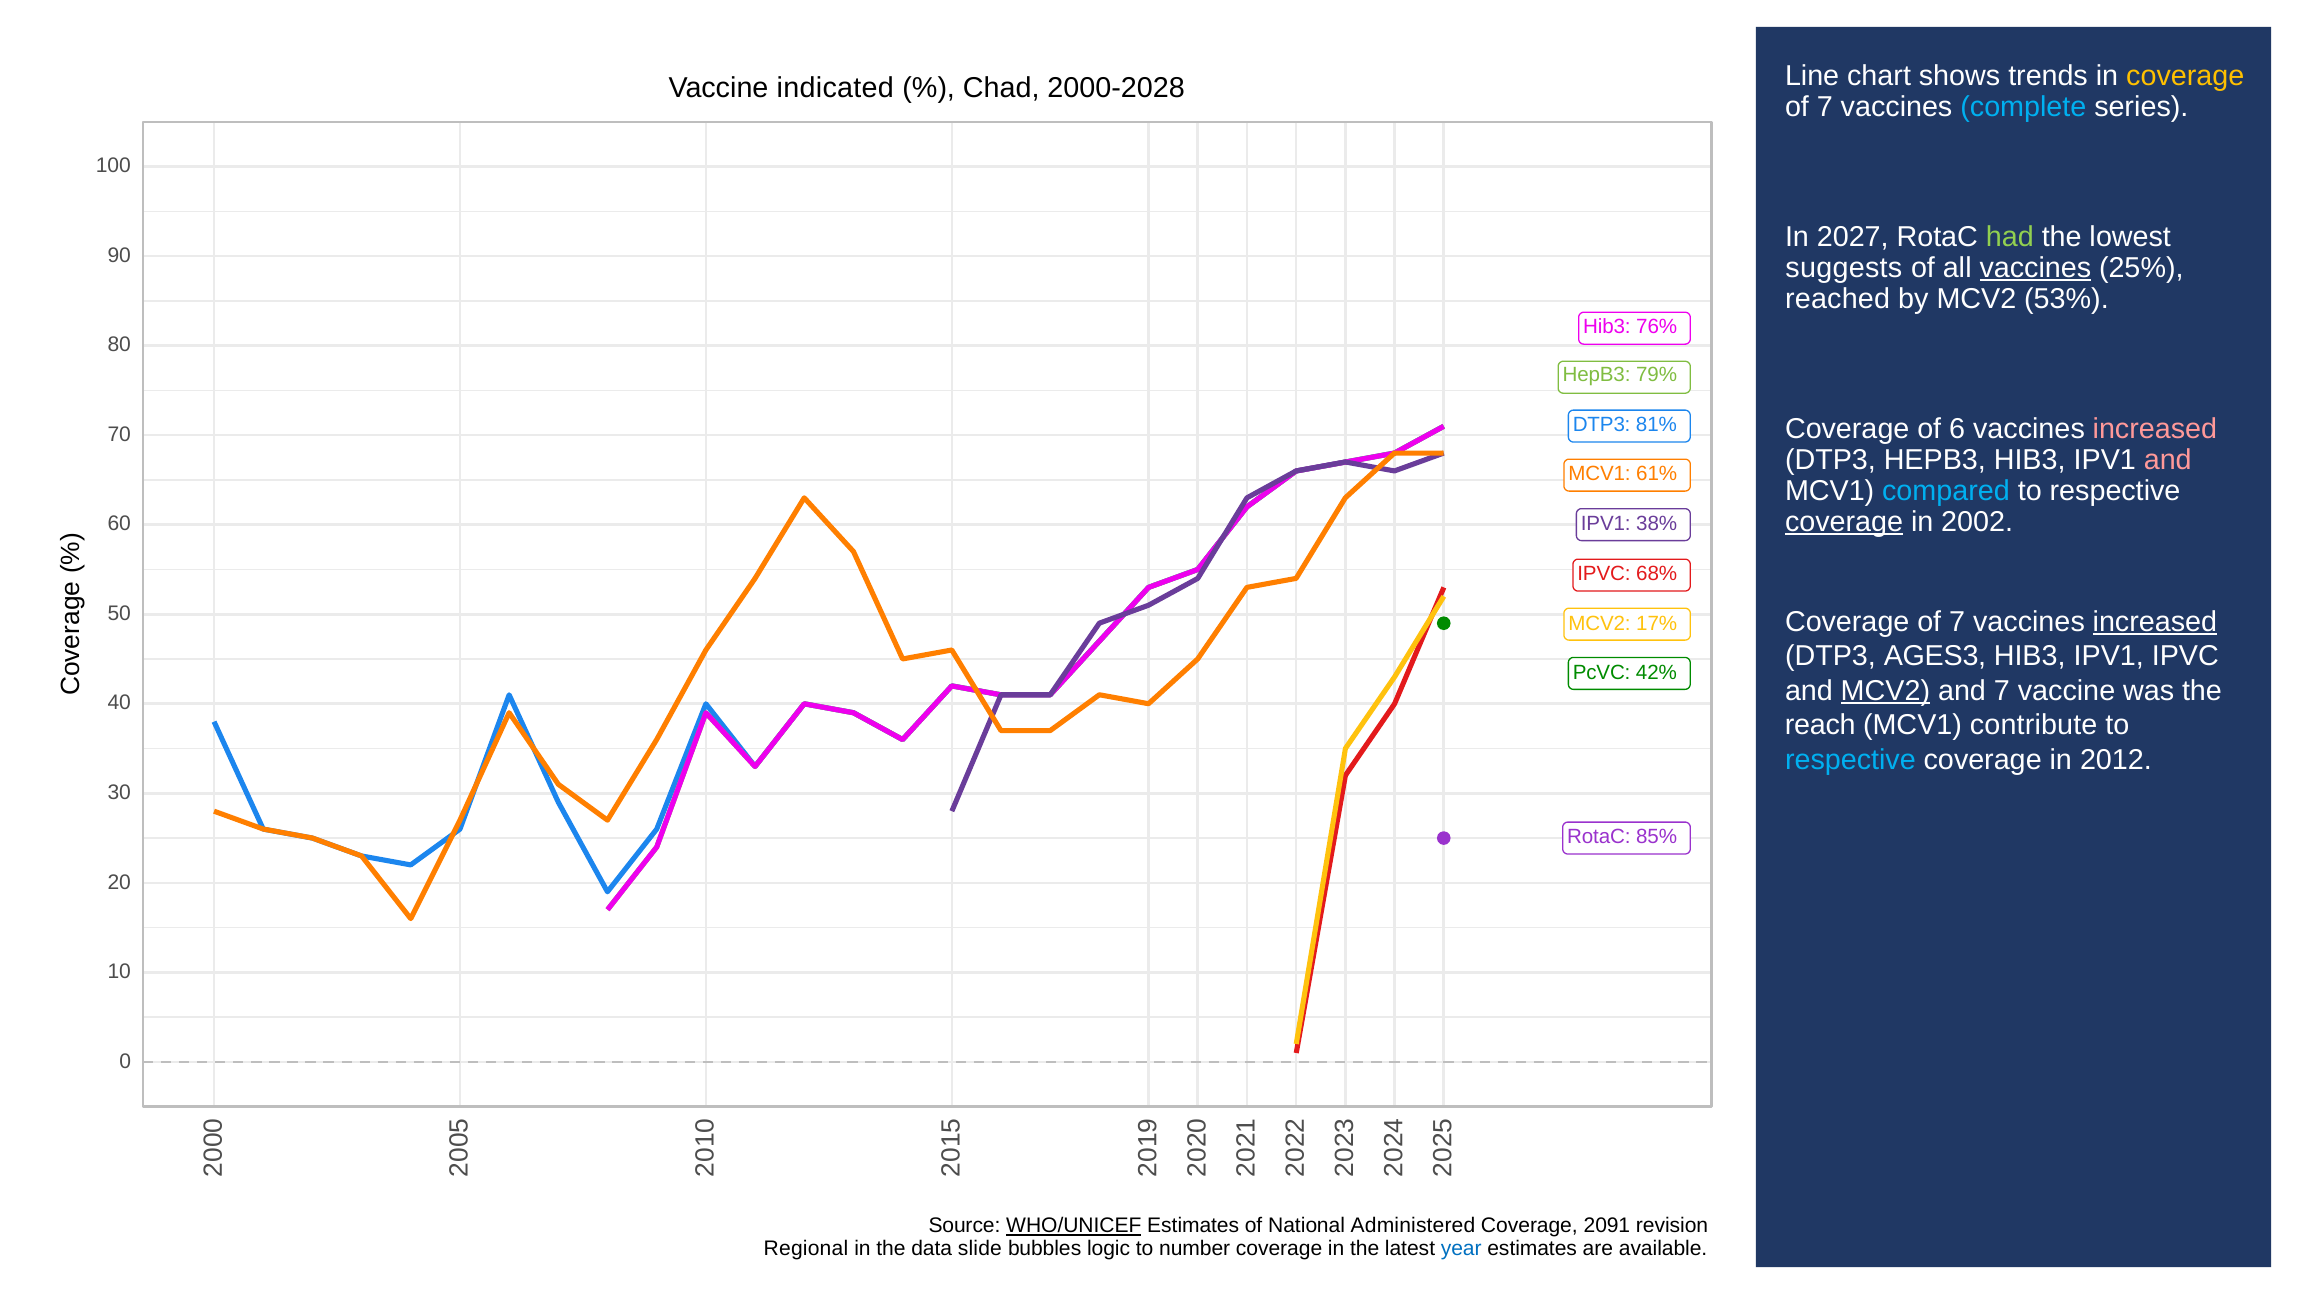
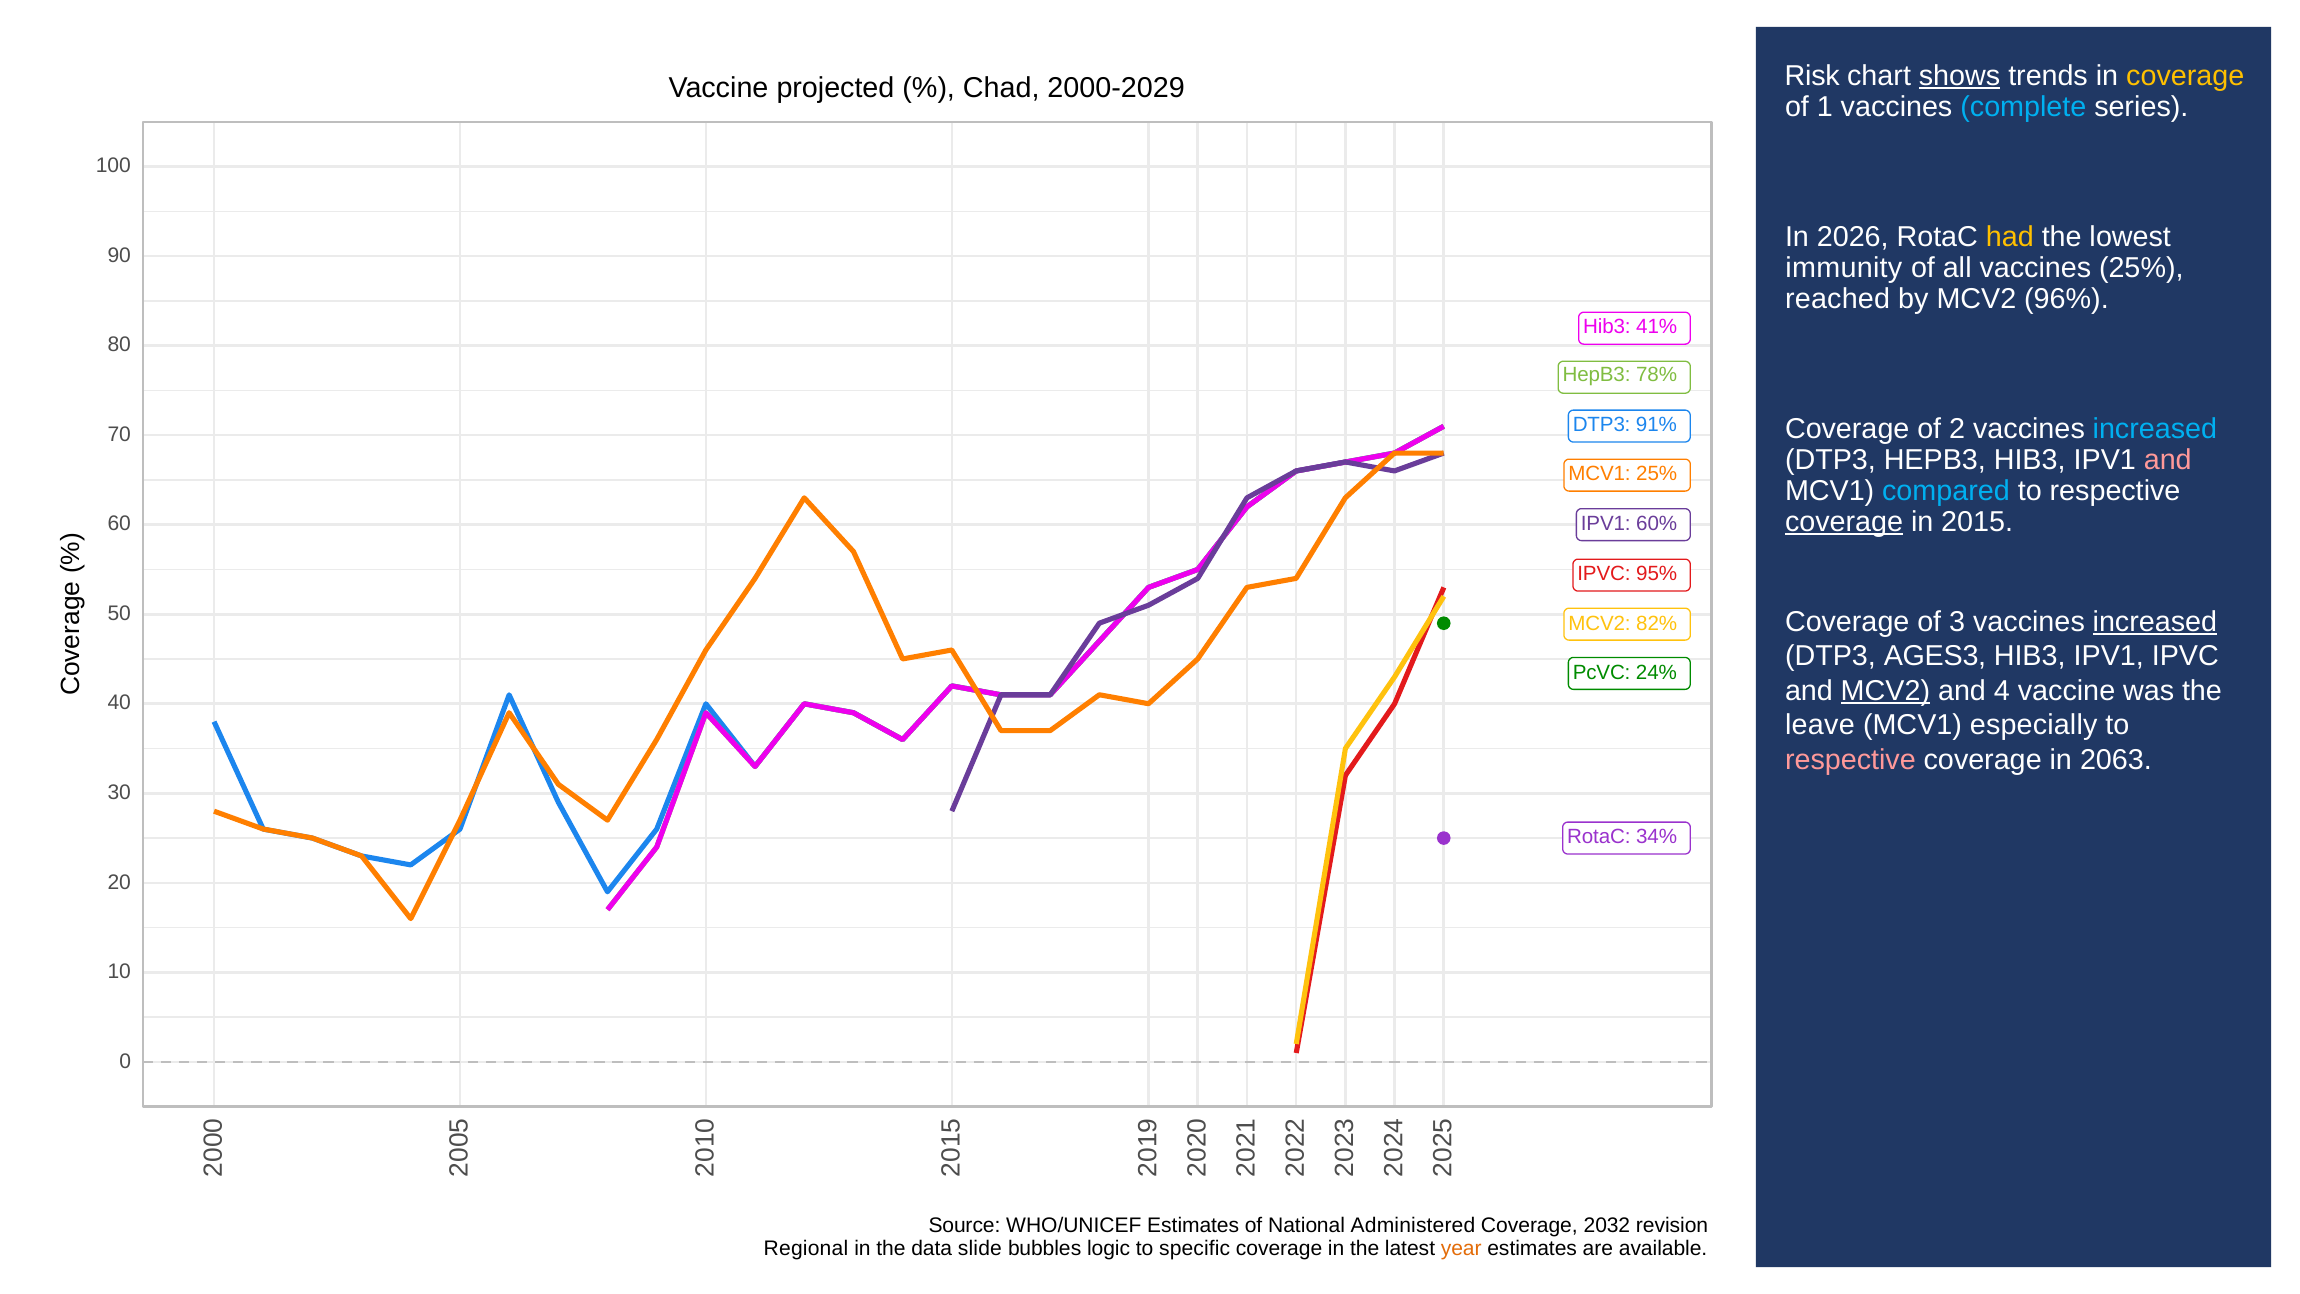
Line: Line -> Risk (1812, 76)
shows underline: none -> present (1960, 76)
indicated: indicated -> projected (835, 88)
2000-2028: 2000-2028 -> 2000-2029 (1116, 88)
7: 7 -> 1 (1825, 107)
2027: 2027 -> 2026 (1853, 237)
had colour: light green -> yellow (2010, 237)
suggests: suggests -> immunity (1844, 268)
vaccines underline: present -> none (2035, 268)
53%: 53% -> 96% (2066, 299)
76%: 76% -> 41% (1657, 327)
79%: 79% -> 78% (1657, 374)
of 6: 6 -> 2 (1957, 429)
increased colour: pink -> light blue (2155, 429)
81%: 81% -> 91% (1656, 425)
MCV1 61%: 61% -> 25% (1657, 474)
2002: 2002 -> 2015 (1977, 522)
38%: 38% -> 60% (1657, 524)
68%: 68% -> 95% (1657, 574)
7: 7 -> 3 (1957, 622)
17%: 17% -> 82% (1657, 623)
42%: 42% -> 24% (1656, 672)
and 7: 7 -> 4 (2002, 691)
reach: reach -> leave (1820, 725)
contribute: contribute -> especially (2034, 725)
respective colour: light blue -> pink (1850, 760)
2012: 2012 -> 2063 (2116, 760)
85%: 85% -> 34% (1657, 837)
WHO/UNICEF underline: present -> none (1074, 1226)
2091: 2091 -> 2032 (1607, 1226)
number: number -> specific (1195, 1248)
year colour: blue -> orange (1461, 1248)
